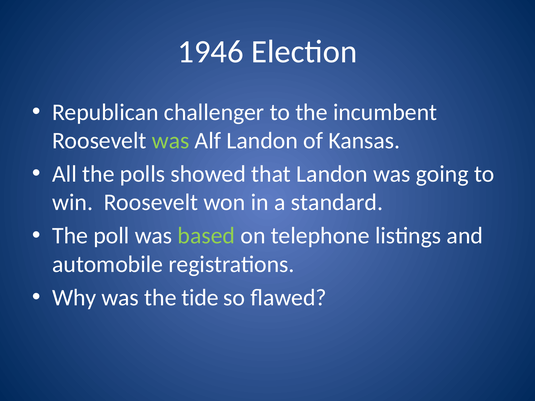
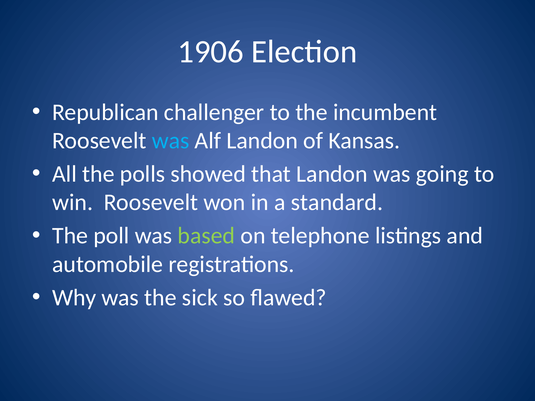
1946: 1946 -> 1906 (211, 52)
was colour: light green -> light blue (171, 141)
tide: tide -> sick (200, 298)
